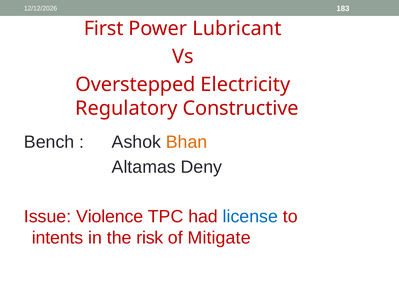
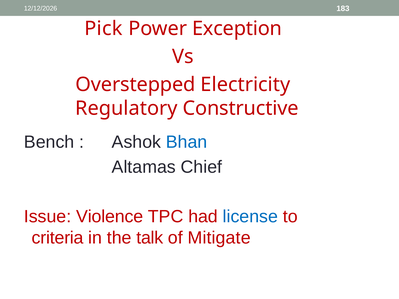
First: First -> Pick (103, 29)
Lubricant: Lubricant -> Exception (237, 29)
Bhan colour: orange -> blue (187, 142)
Deny: Deny -> Chief (201, 167)
intents: intents -> criteria (58, 238)
risk: risk -> talk (150, 238)
